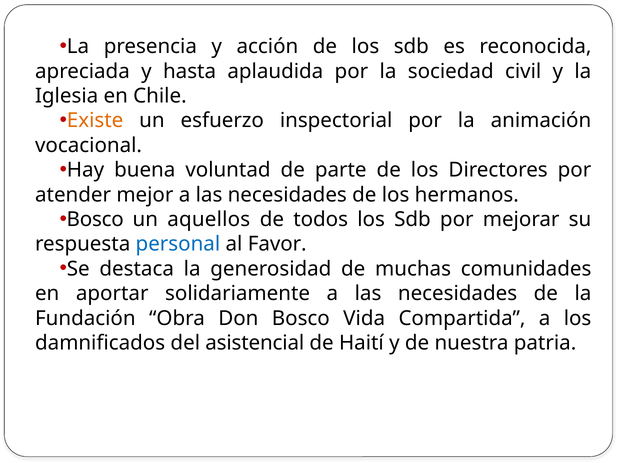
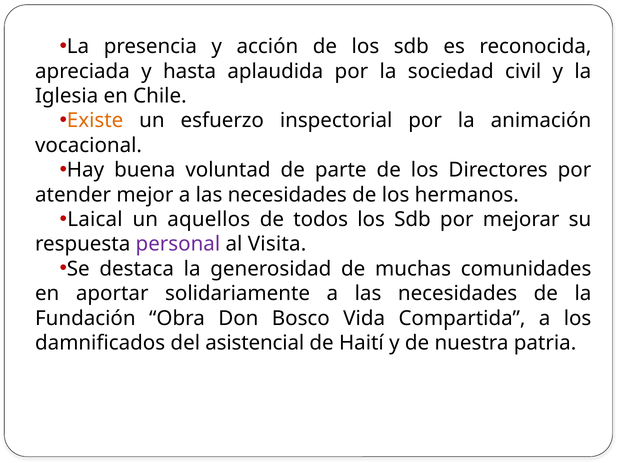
Bosco: Bosco -> Laical (95, 219)
personal colour: blue -> purple (178, 244)
Favor: Favor -> Visita (277, 244)
